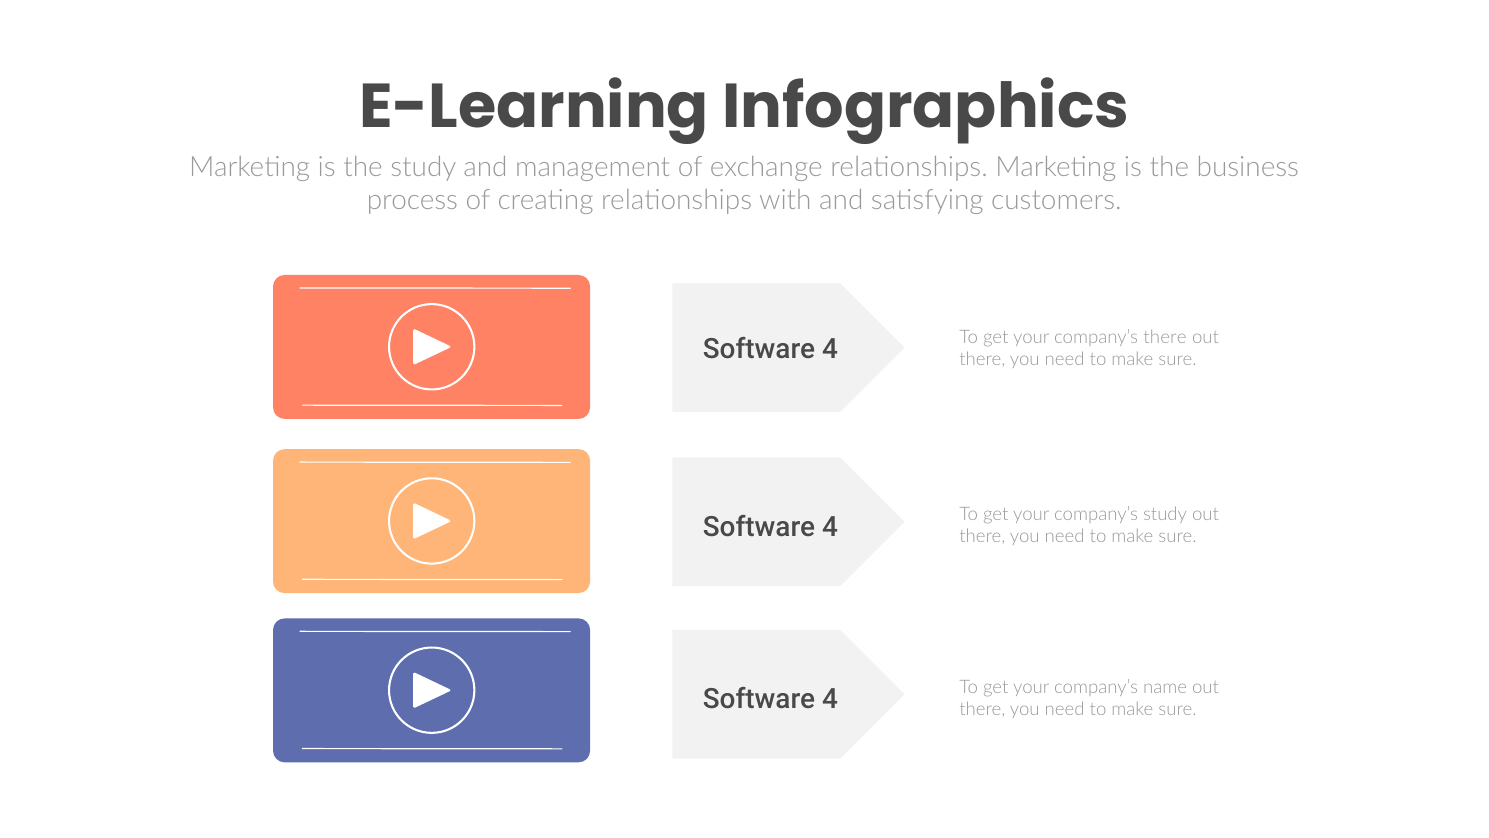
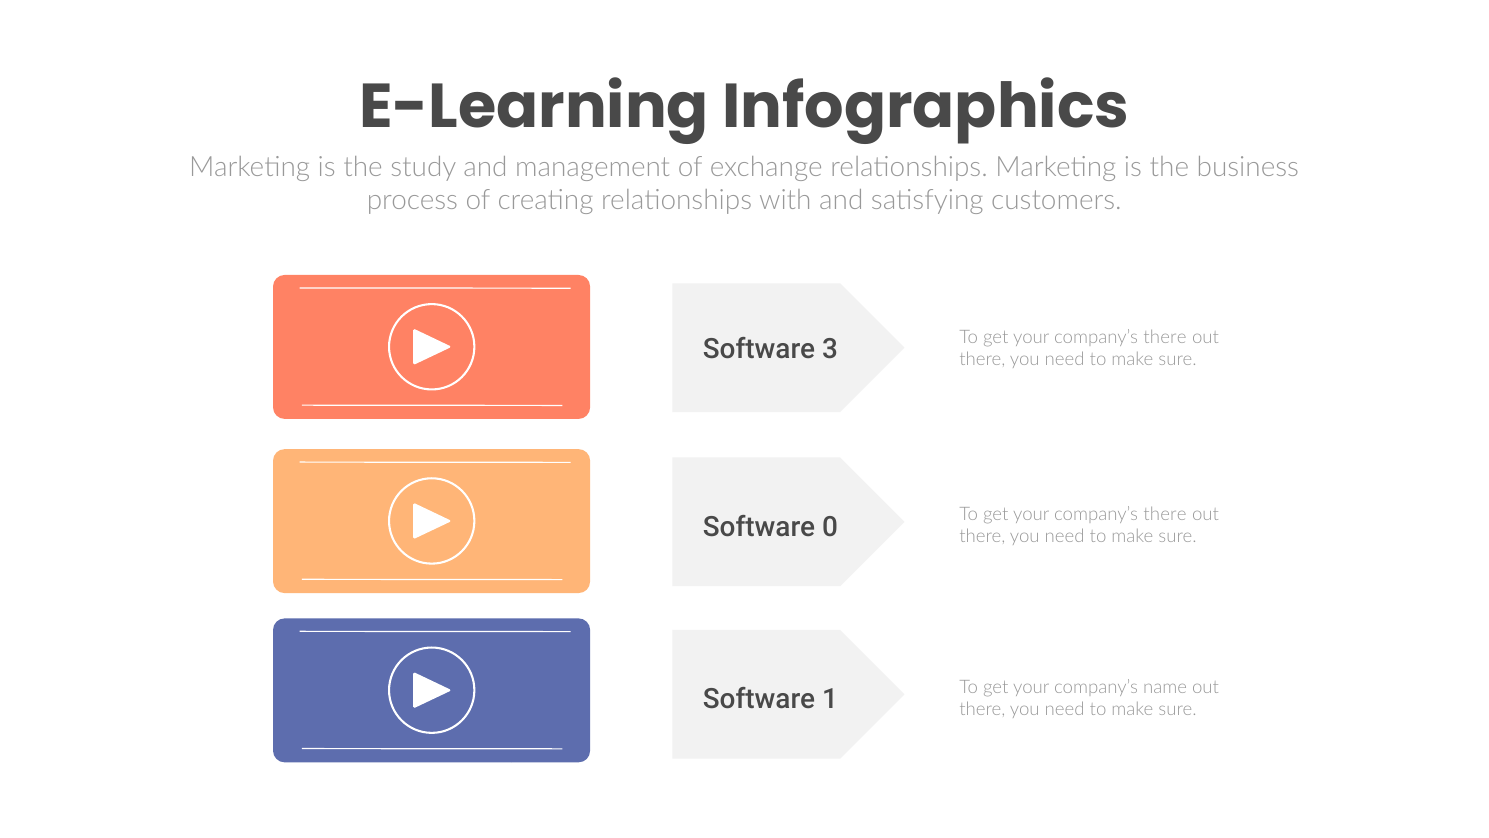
4: 4 -> 3 (830, 349)
study: study -> there (1165, 514)
4: 4 -> 0 (830, 527)
4: 4 -> 1 (830, 699)
